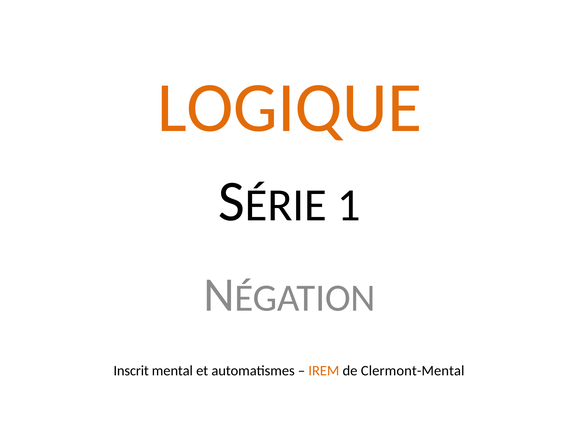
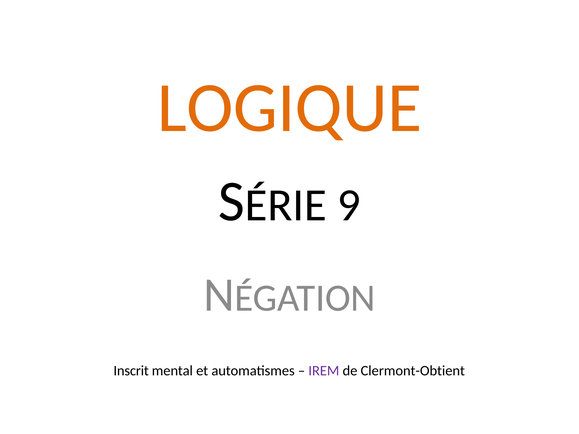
1: 1 -> 9 (349, 205)
IREM colour: orange -> purple (324, 371)
Clermont-Mental: Clermont-Mental -> Clermont-Obtient (413, 371)
